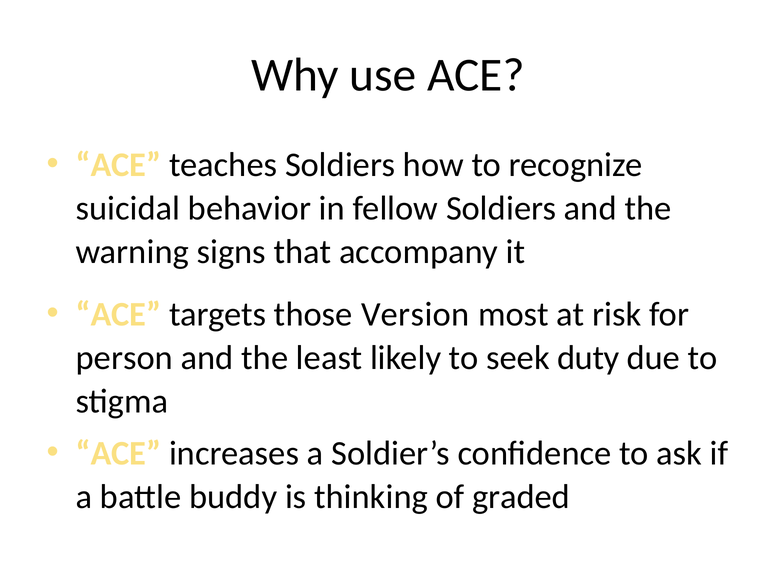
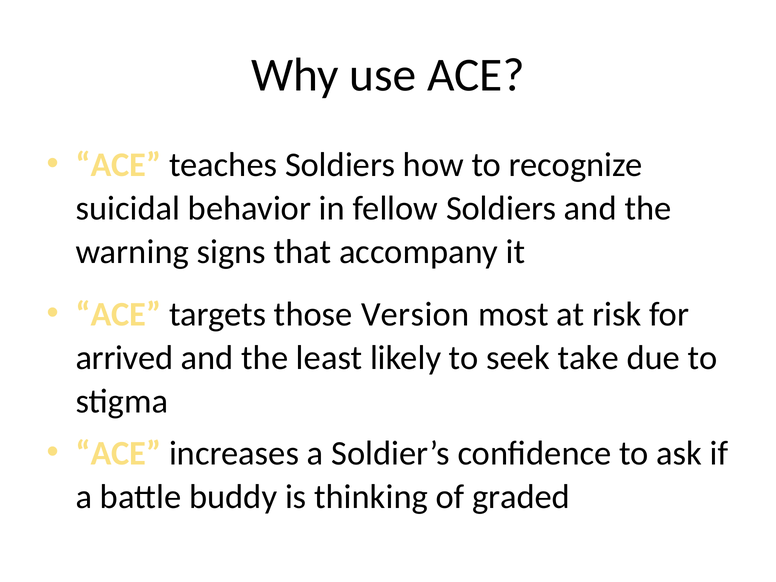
person: person -> arrived (124, 358)
duty: duty -> take (588, 358)
